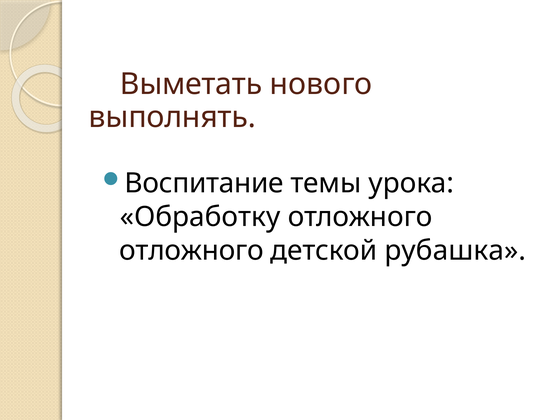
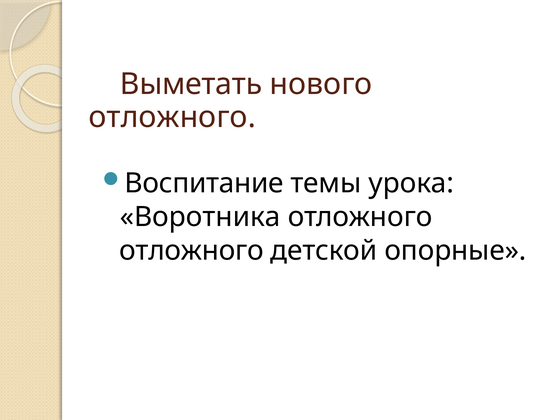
выполнять: выполнять -> отложного (172, 117)
Обработку: Обработку -> Воротника (200, 217)
рубашка: рубашка -> опорные (455, 251)
